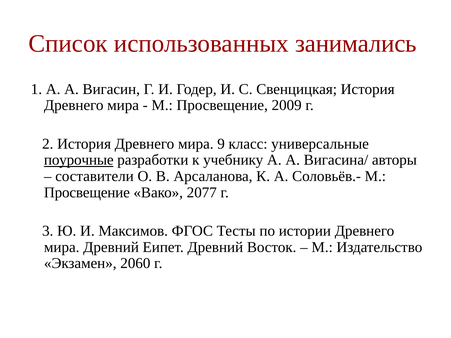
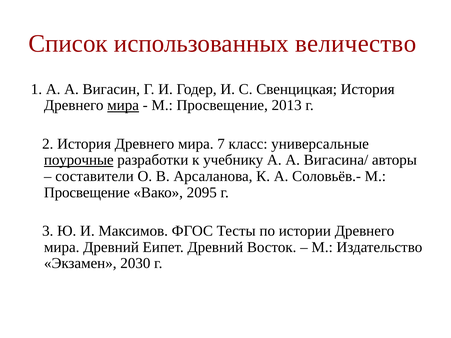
занимались: занимались -> величество (356, 43)
мира underline: none -> present (123, 105)
2009: 2009 -> 2013 (287, 105)
9: 9 -> 7 (221, 144)
2077: 2077 -> 2095 (202, 193)
2060: 2060 -> 2030 (135, 264)
